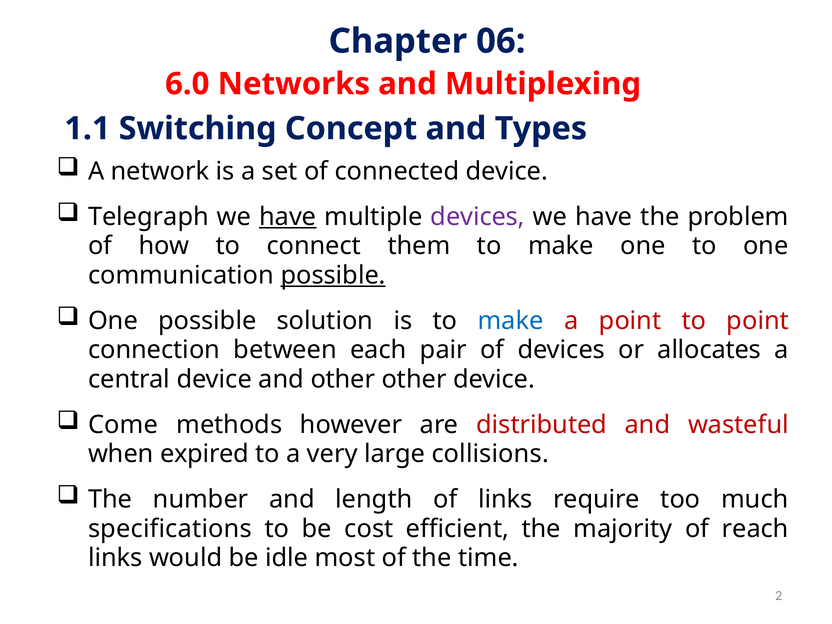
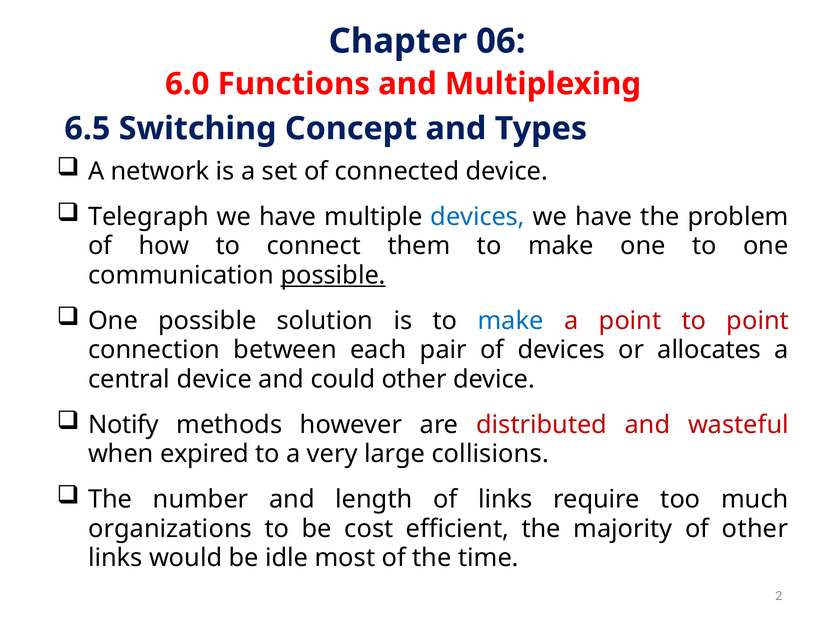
Networks: Networks -> Functions (294, 84)
1.1: 1.1 -> 6.5 (87, 129)
have underline: present -> none (288, 217)
devices colour: purple -> blue (478, 217)
and other: other -> could (343, 379)
Come: Come -> Notify (123, 425)
specifications: specifications -> organizations (170, 529)
of reach: reach -> other (755, 529)
